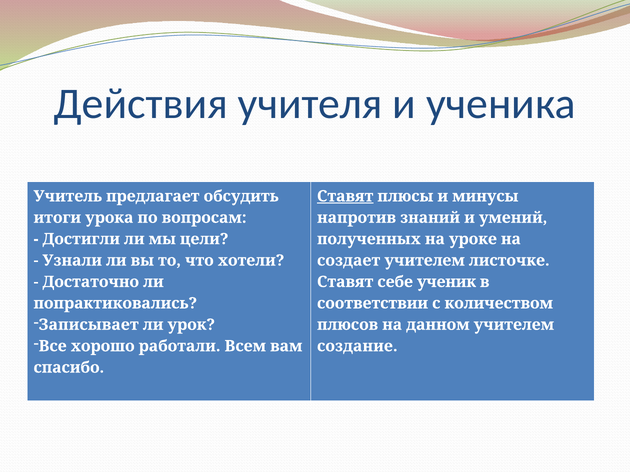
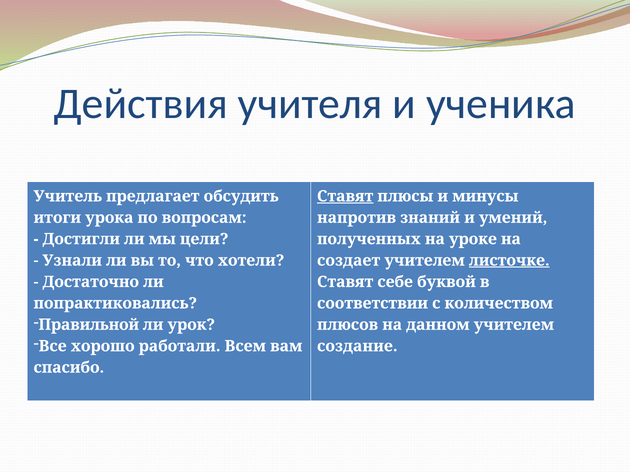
листочке underline: none -> present (509, 261)
ученик: ученик -> буквой (446, 282)
Записывает: Записывает -> Правильной (89, 325)
